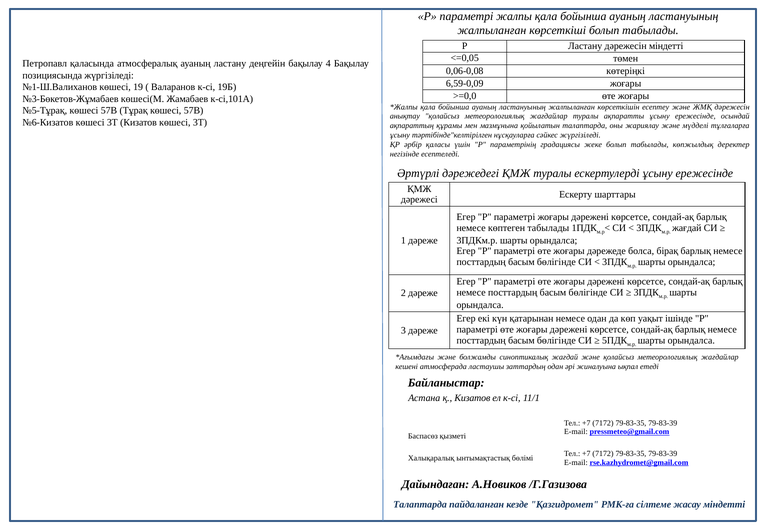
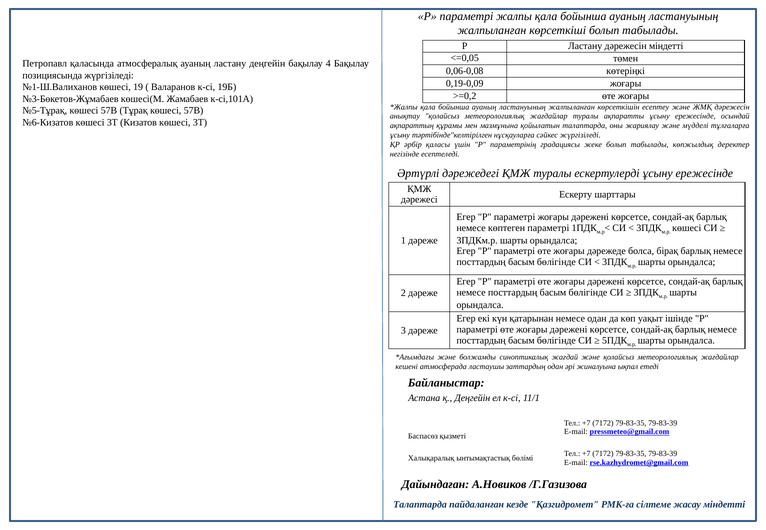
6,59-0,09: 6,59-0,09 -> 0,19-0,09 (465, 84)
>=0,0: >=0,0 -> >=0,2 (465, 96)
көптеген табылады: табылады -> параметрі (548, 228)
жағдай: жағдай -> көшесі (687, 228)
қ Кизатов: Кизатов -> Деңгейін (472, 398)
